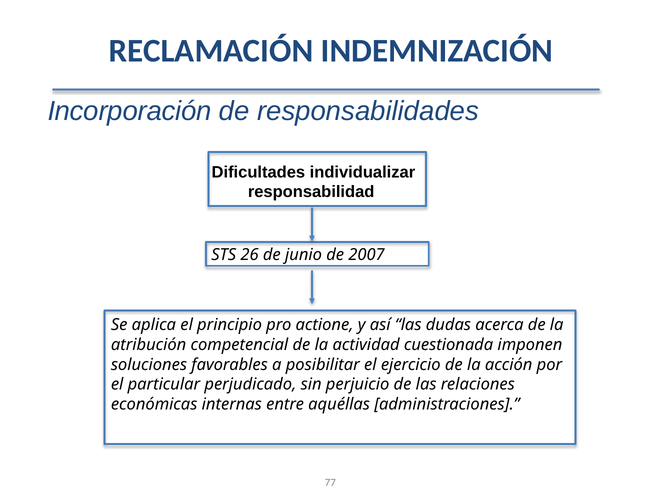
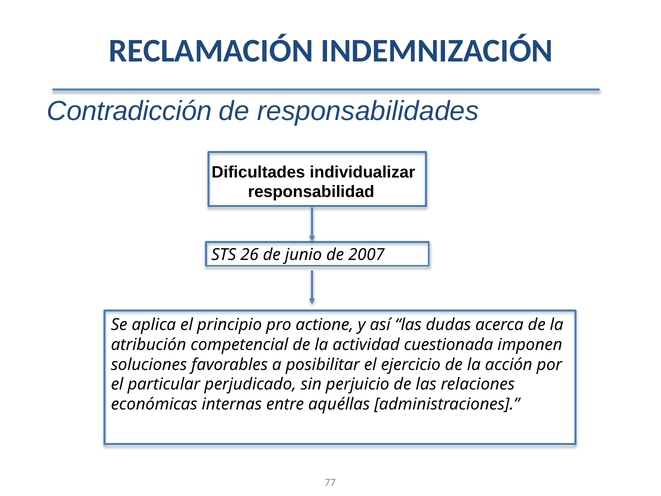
Incorporación: Incorporación -> Contradicción (129, 111)
